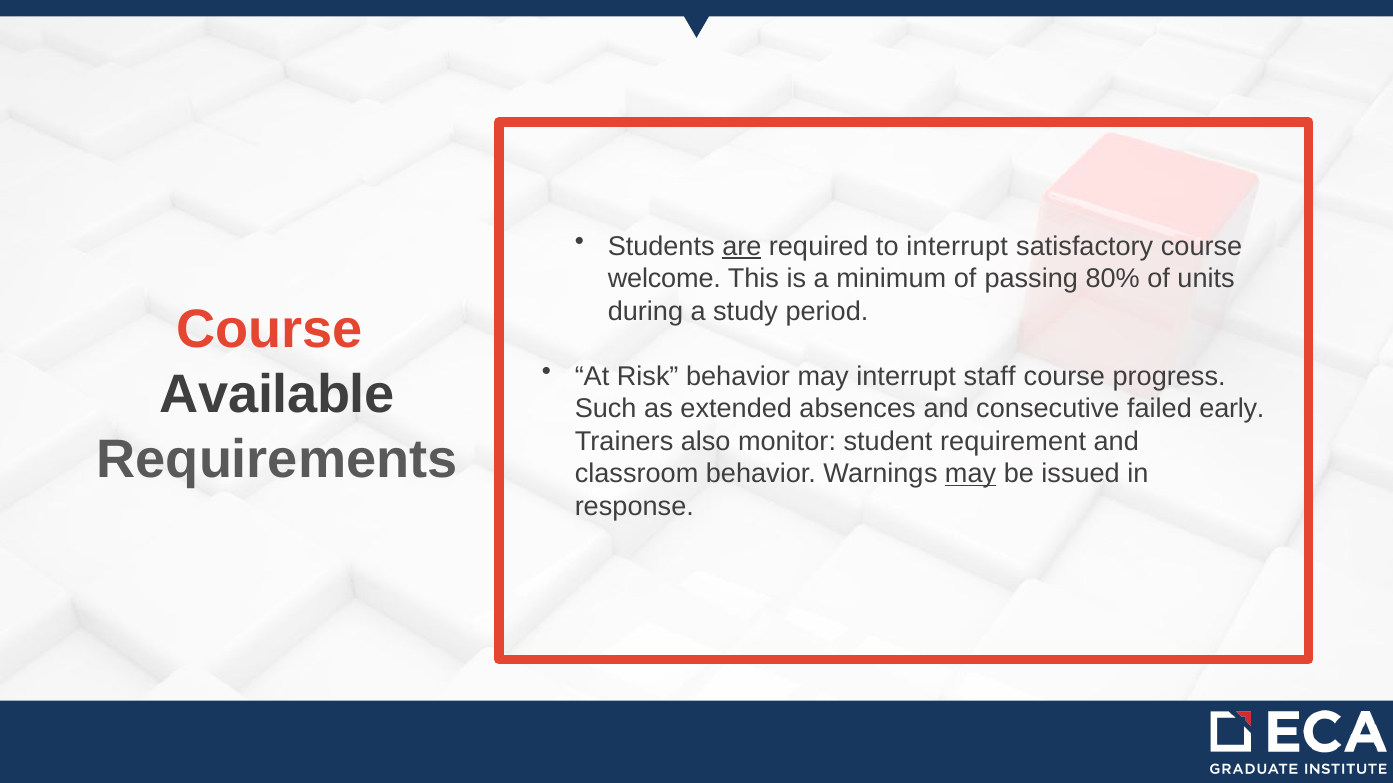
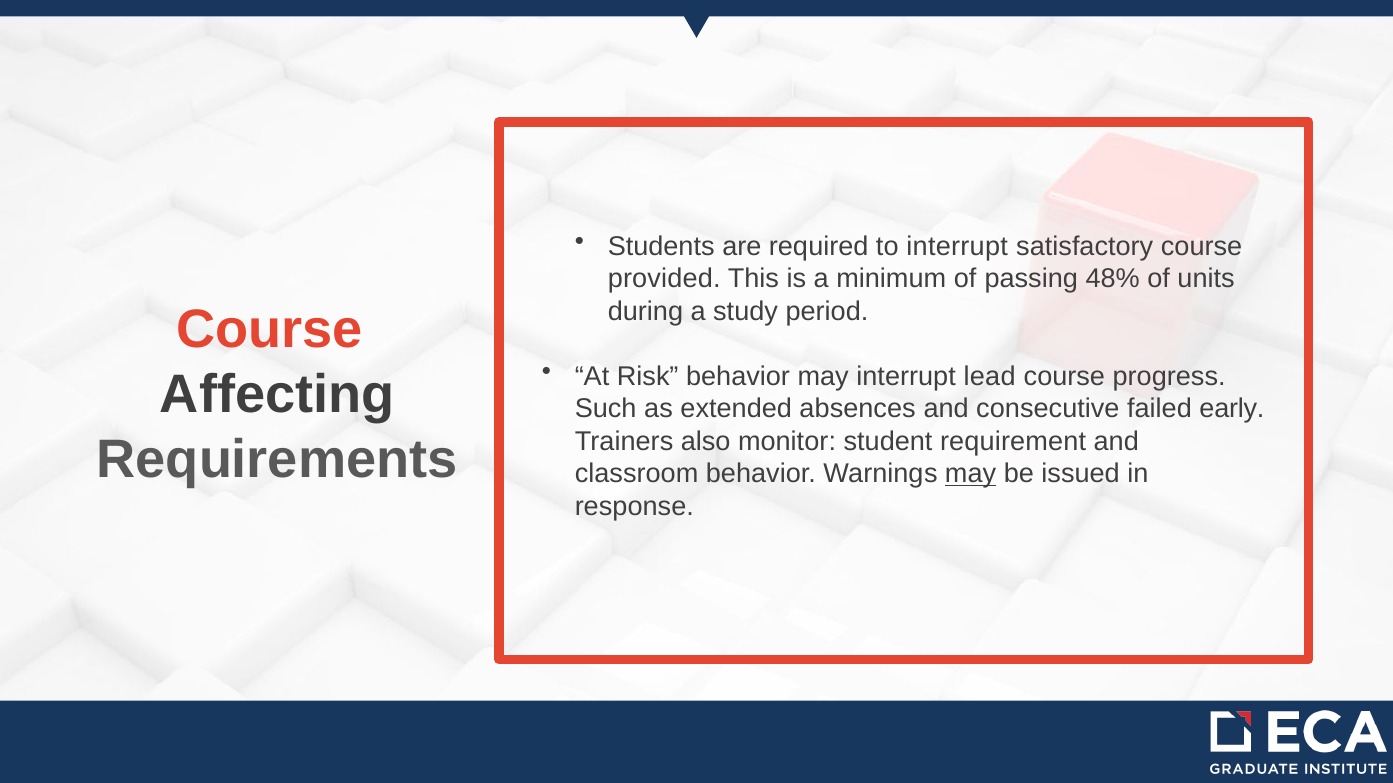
are underline: present -> none (742, 247)
welcome: welcome -> provided (664, 279)
80%: 80% -> 48% (1113, 279)
staff: staff -> lead (990, 377)
Available: Available -> Affecting (277, 395)
